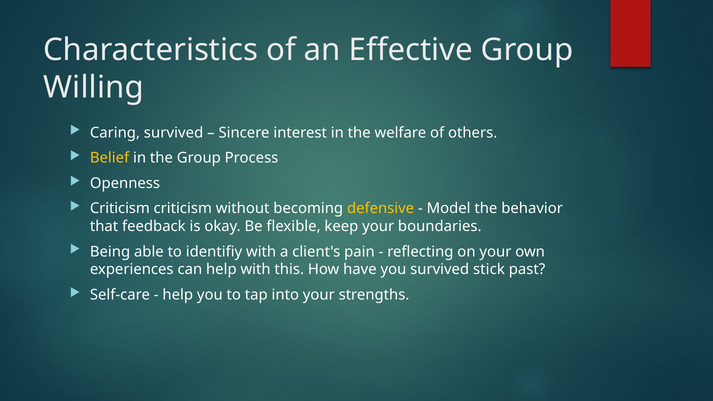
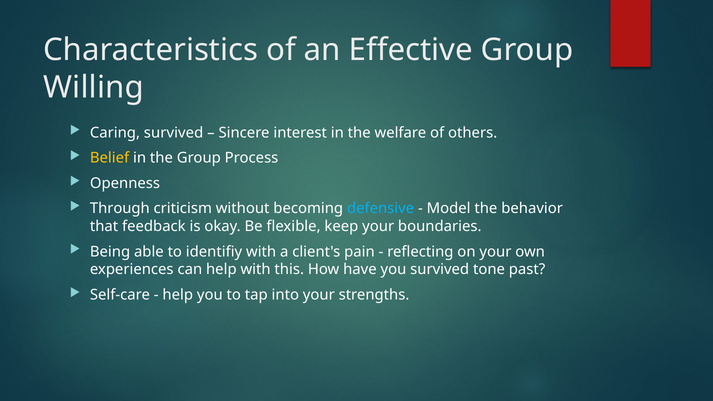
Criticism: Criticism -> Through (120, 209)
defensive colour: yellow -> light blue (381, 209)
stick: stick -> tone (489, 270)
